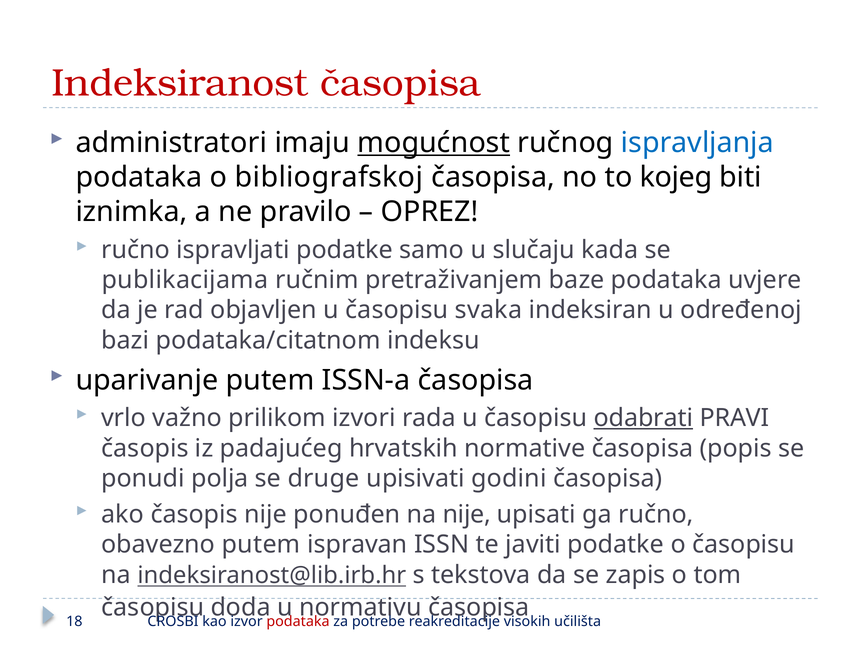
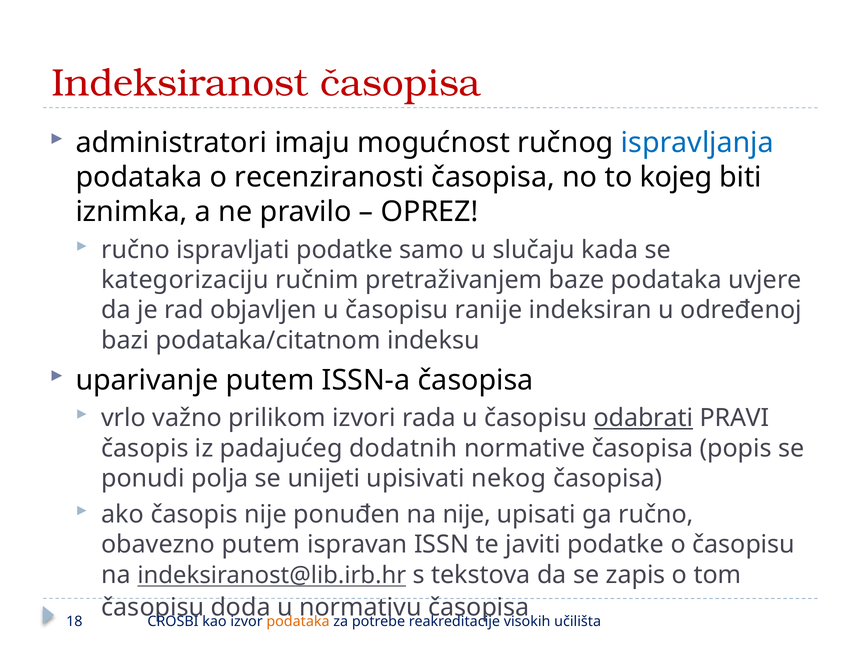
mogućnost underline: present -> none (434, 143)
bibliografskoj: bibliografskoj -> recenziranosti (329, 177)
publikacijama: publikacijama -> kategorizaciju (185, 280)
svaka: svaka -> ranije (489, 310)
hrvatskih: hrvatskih -> dodatnih (403, 448)
druge: druge -> unijeti (324, 478)
godini: godini -> nekog (509, 478)
podataka colour: red -> orange (298, 621)
